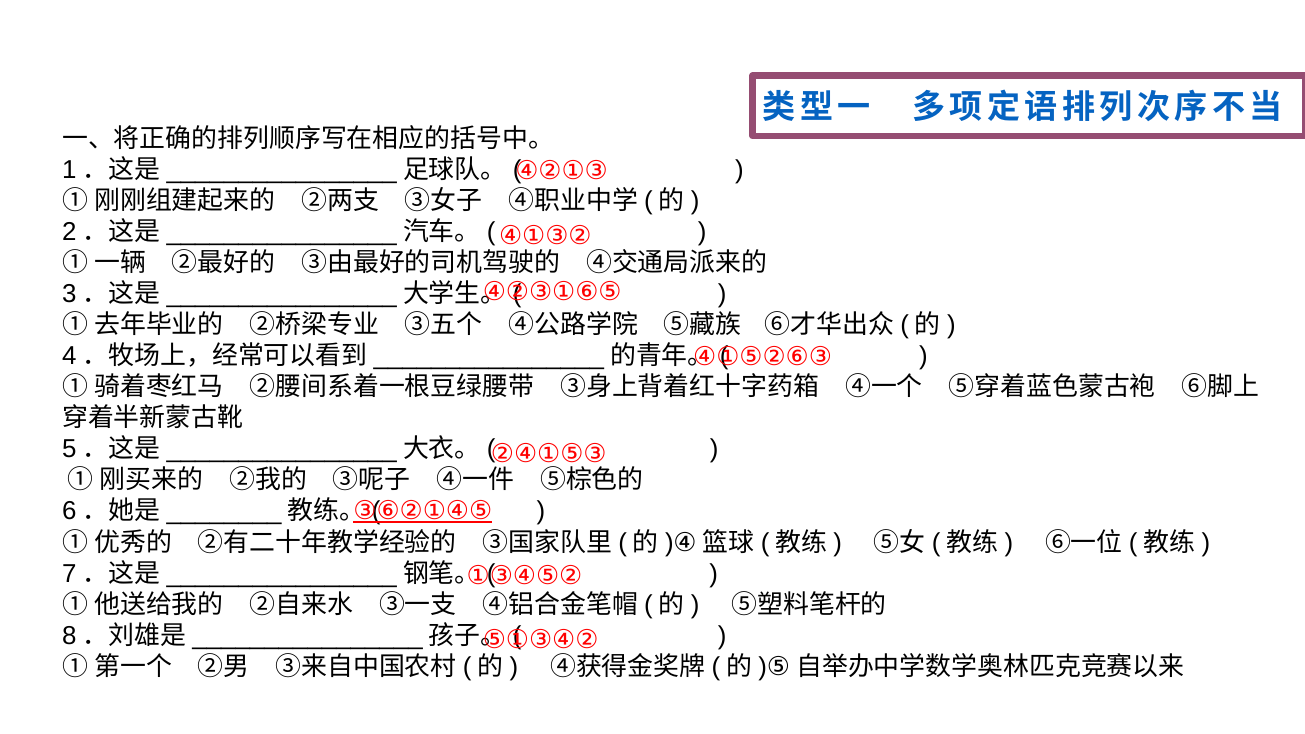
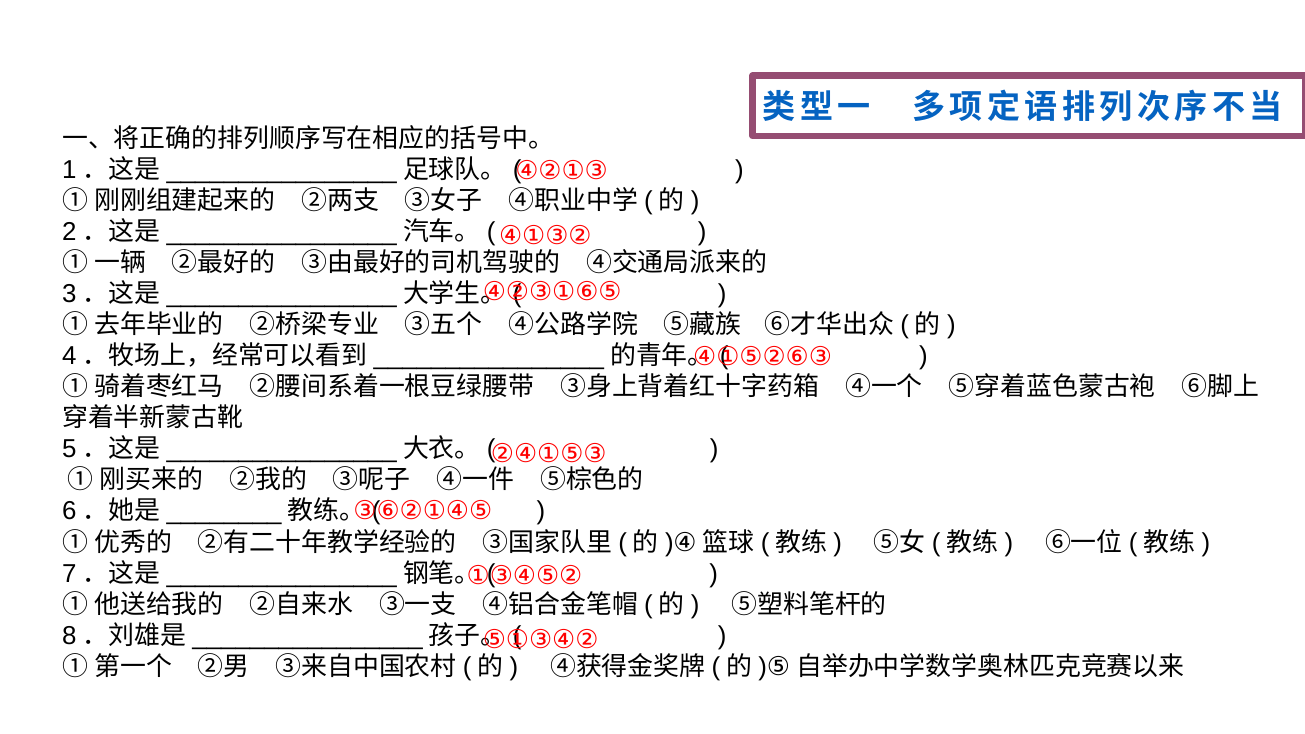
③⑥②①④⑤ underline: present -> none (423, 511)
